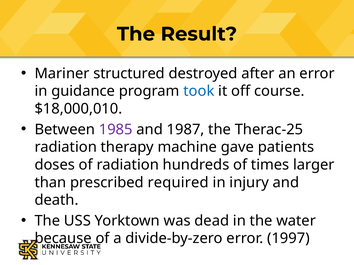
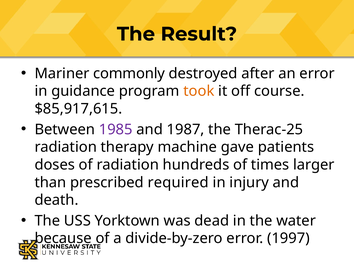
structured: structured -> commonly (129, 74)
took colour: blue -> orange (199, 91)
$18,000,010: $18,000,010 -> $85,917,615 (78, 109)
